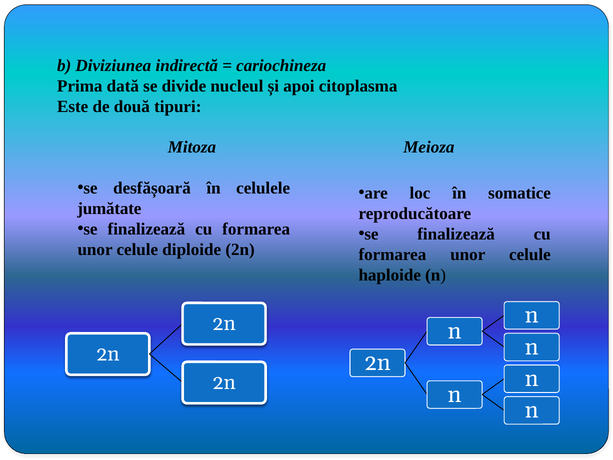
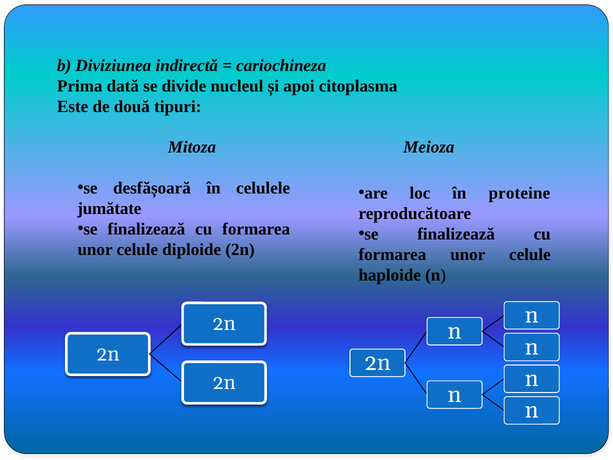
somatice: somatice -> proteine (519, 193)
